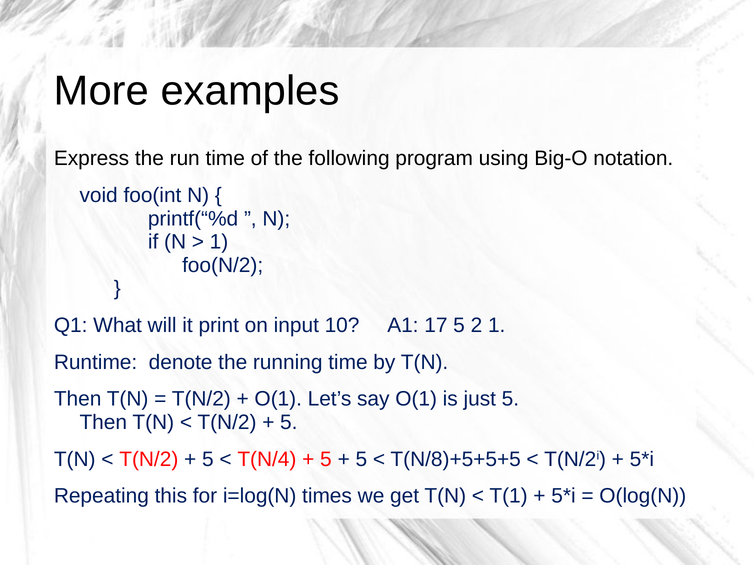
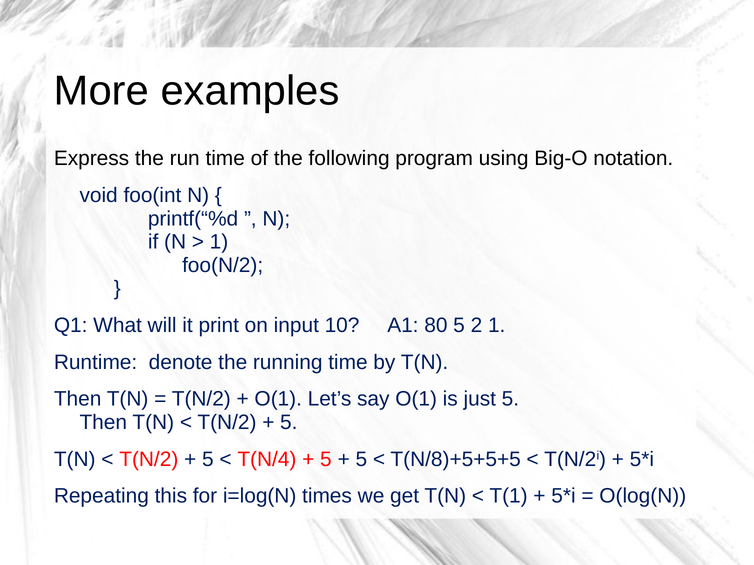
17: 17 -> 80 (436, 326)
